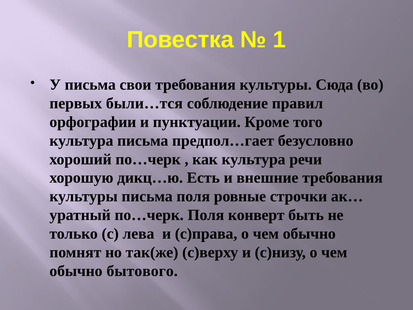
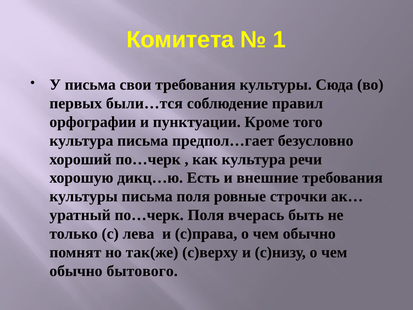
Повестка: Повестка -> Комитета (180, 40)
конверт: конверт -> вчерась (256, 215)
